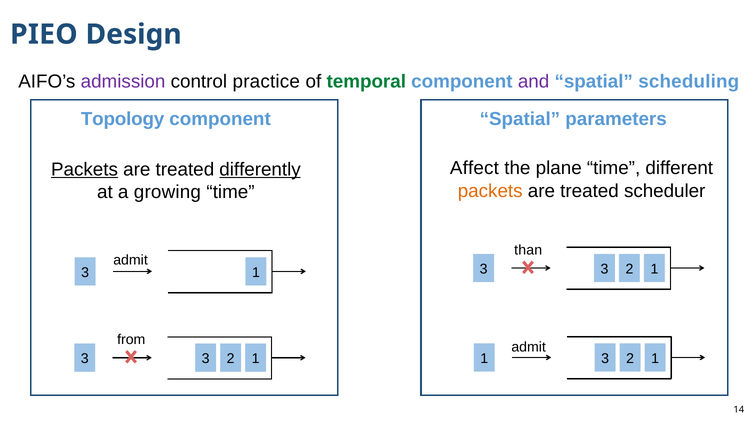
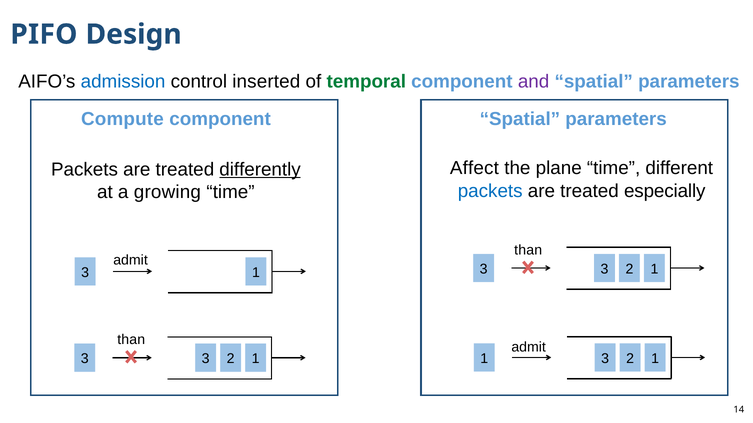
PIEO: PIEO -> PIFO (44, 34)
admission colour: purple -> blue (123, 81)
practice: practice -> inserted (266, 81)
scheduling: scheduling -> parameters (689, 81)
Topology: Topology -> Compute (122, 119)
Packets underline: present -> none (84, 170)
packets colour: orange -> blue (490, 191)
scheduler: scheduler -> especially (665, 191)
from: from -> than (131, 340)
